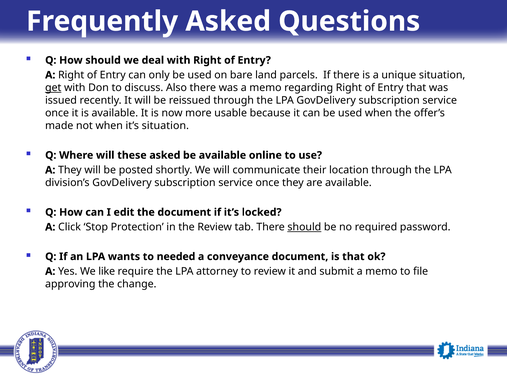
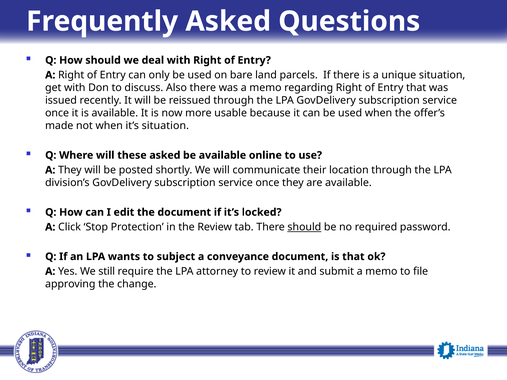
get underline: present -> none (53, 88)
needed: needed -> subject (176, 257)
like: like -> still (107, 272)
